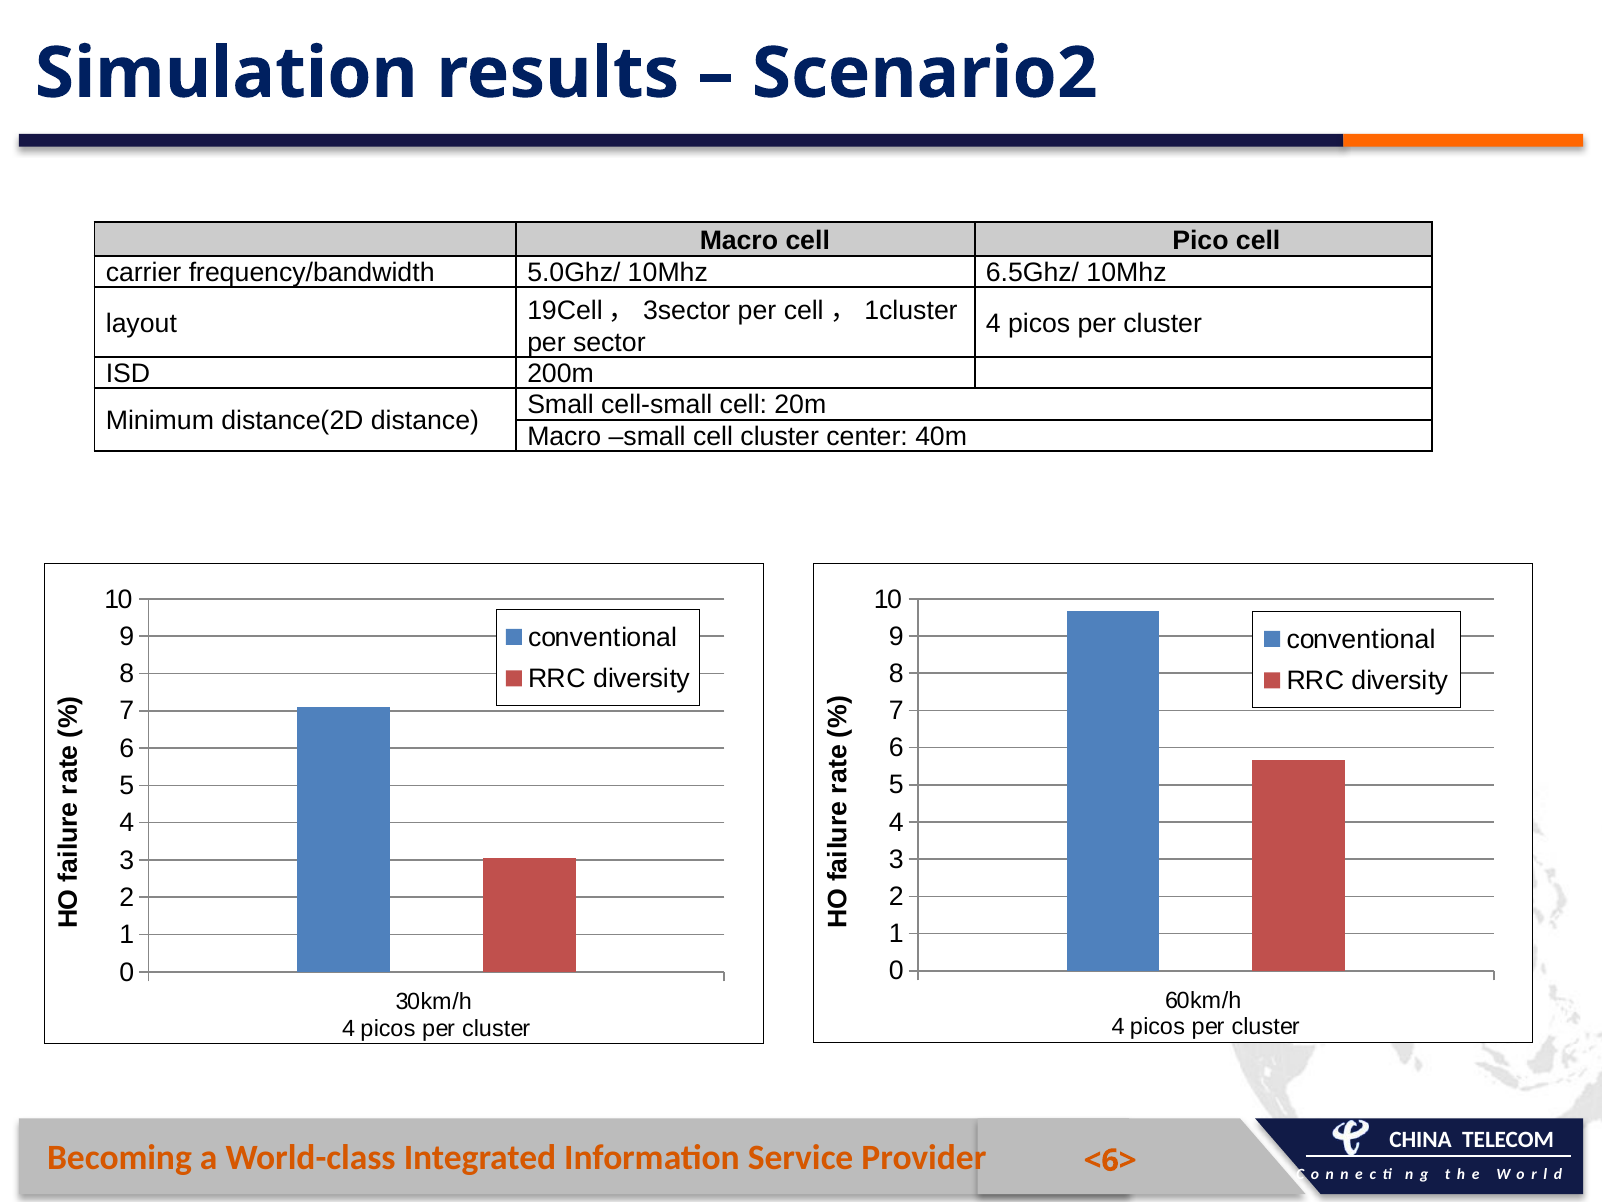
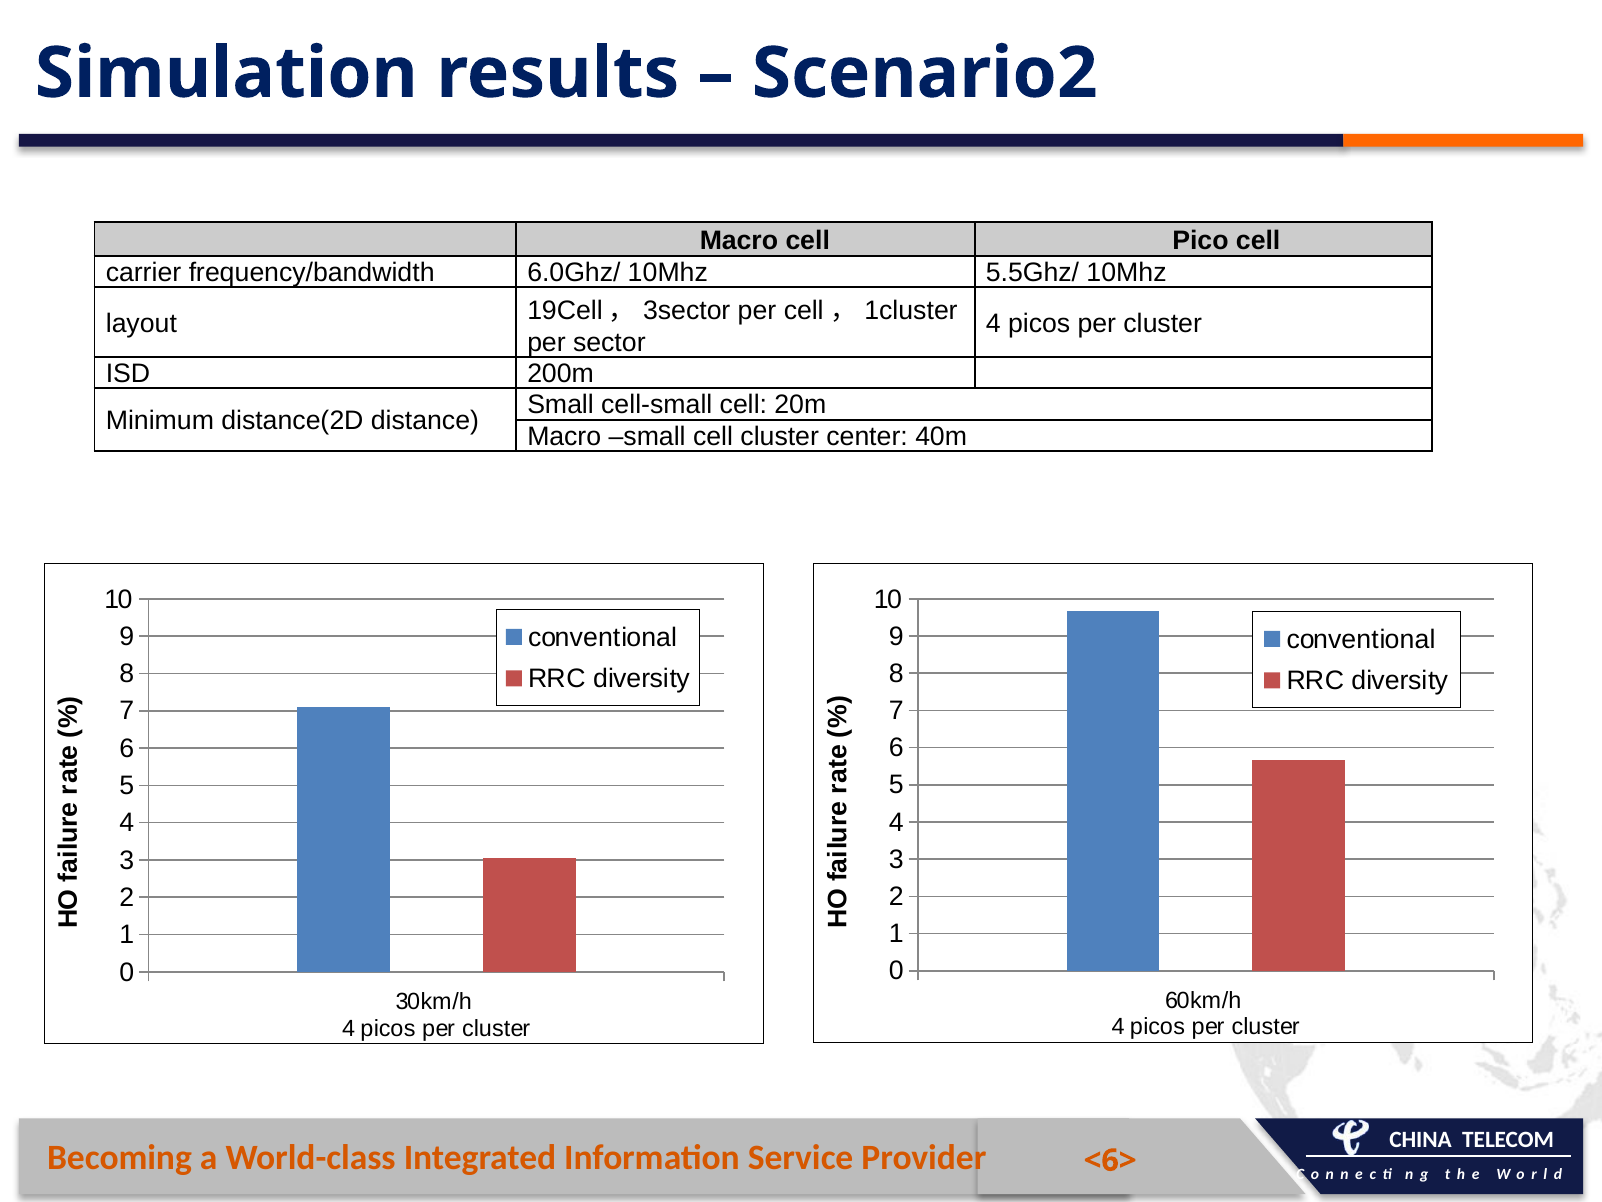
5.0Ghz/: 5.0Ghz/ -> 6.0Ghz/ (574, 272)
6.5Ghz/: 6.5Ghz/ -> 5.5Ghz/ (1033, 272)
